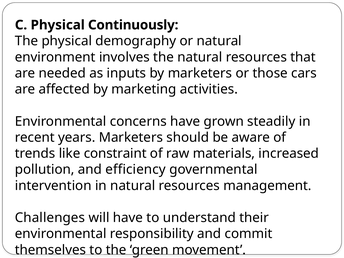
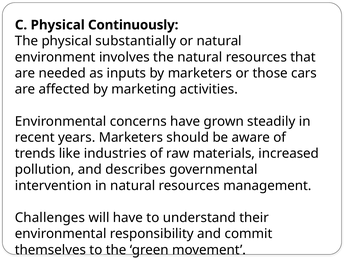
demography: demography -> substantially (136, 41)
constraint: constraint -> industries (115, 153)
efficiency: efficiency -> describes (136, 170)
